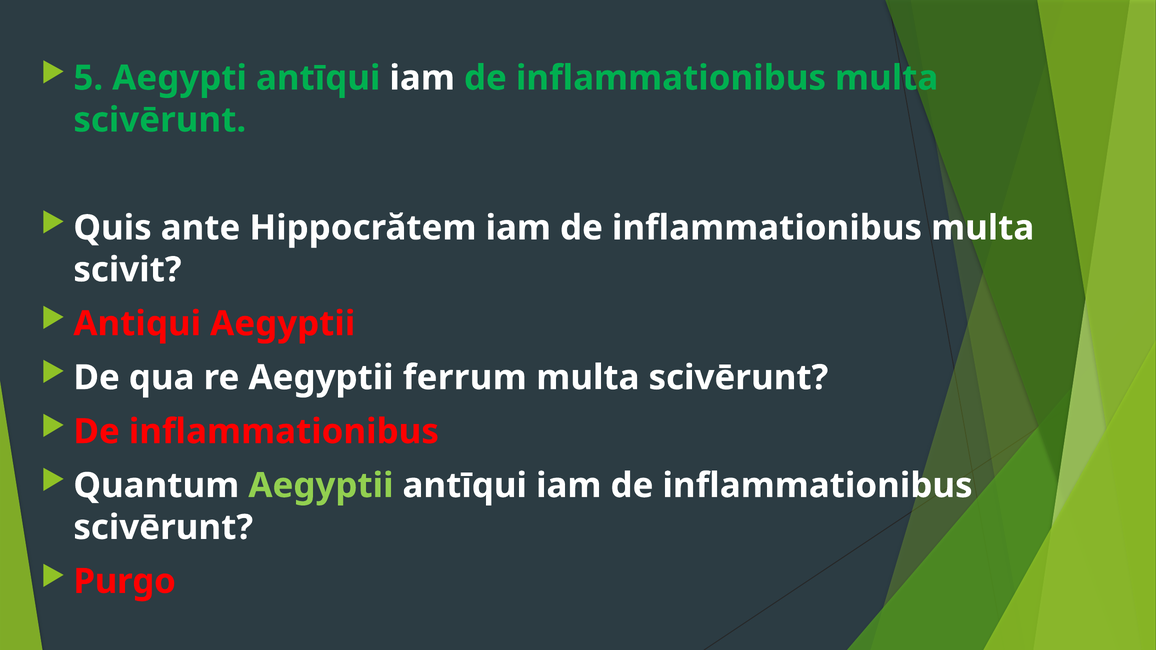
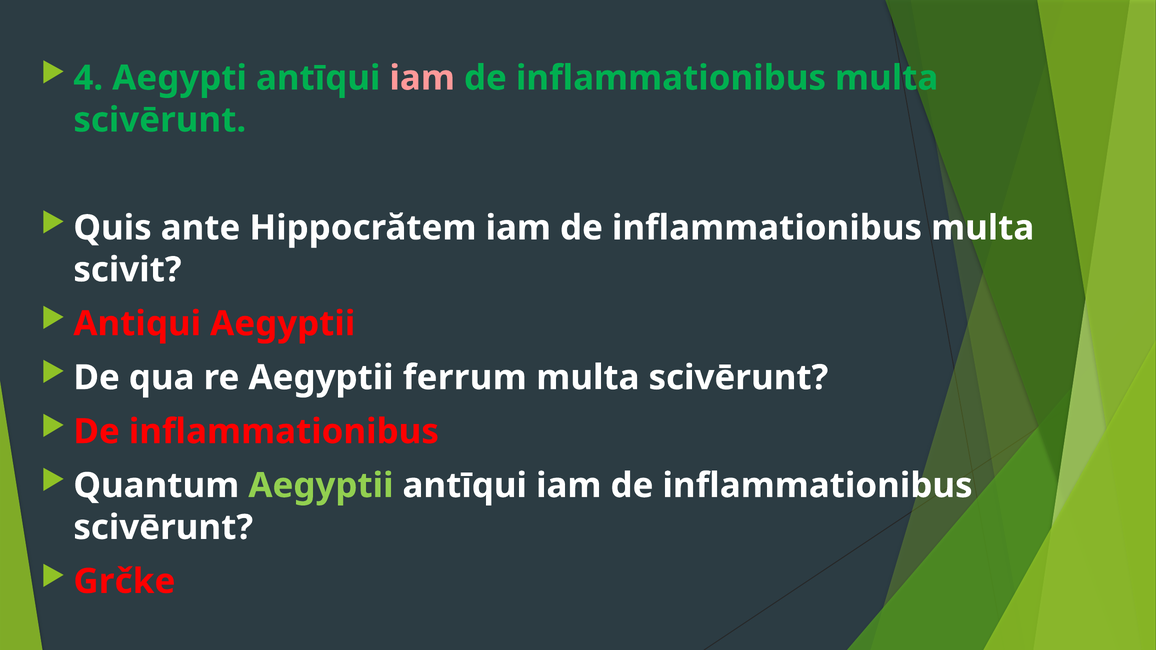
5: 5 -> 4 (88, 78)
iam colour: white -> pink (422, 78)
Purgo: Purgo -> Grčke (124, 582)
